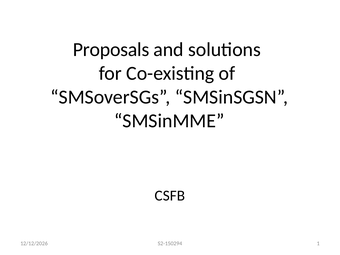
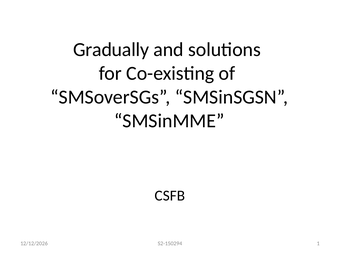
Proposals: Proposals -> Gradually (111, 50)
